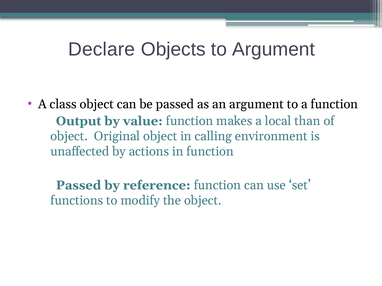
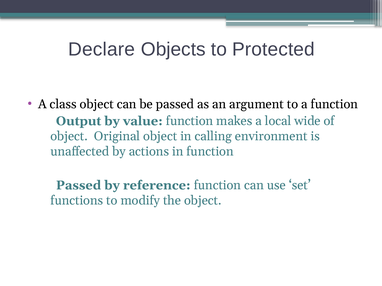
to Argument: Argument -> Protected (273, 50)
than: than -> wide (307, 121)
